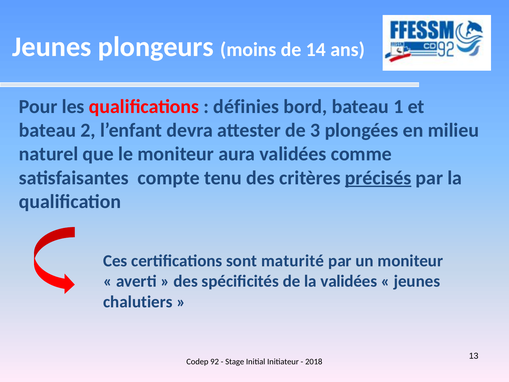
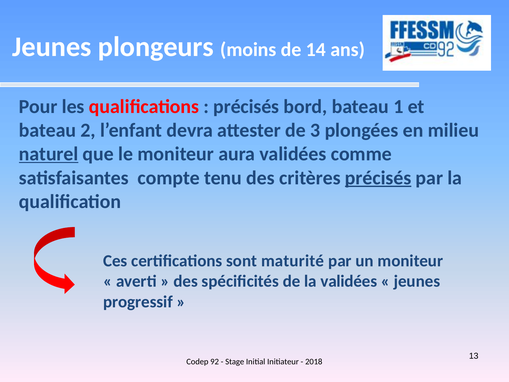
définies: définies -> précisés (246, 106)
naturel underline: none -> present (49, 154)
chalutiers: chalutiers -> progressif (138, 302)
